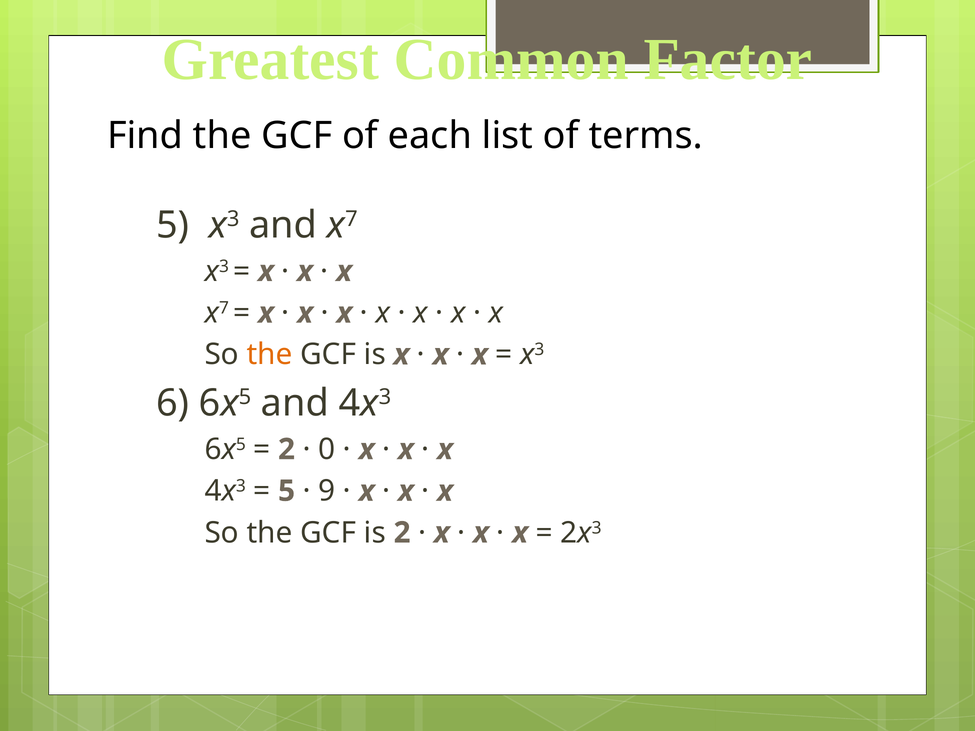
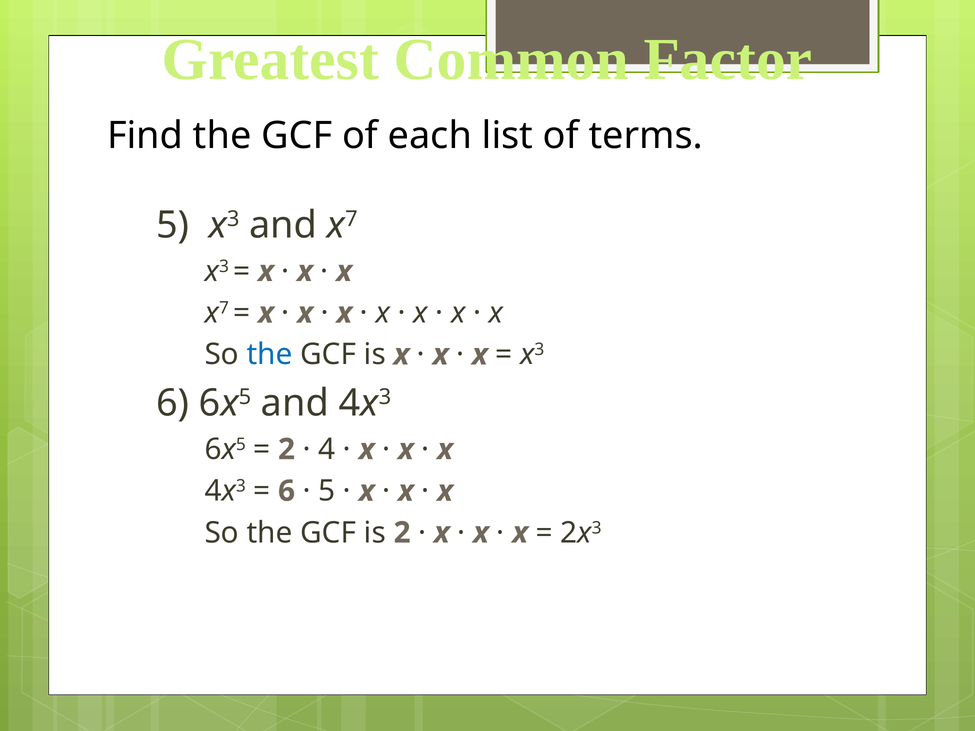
the colour: orange -> blue (270, 355)
0: 0 -> 4 (327, 449)
5: 5 -> 6 (287, 491)
9: 9 -> 5 (327, 491)
